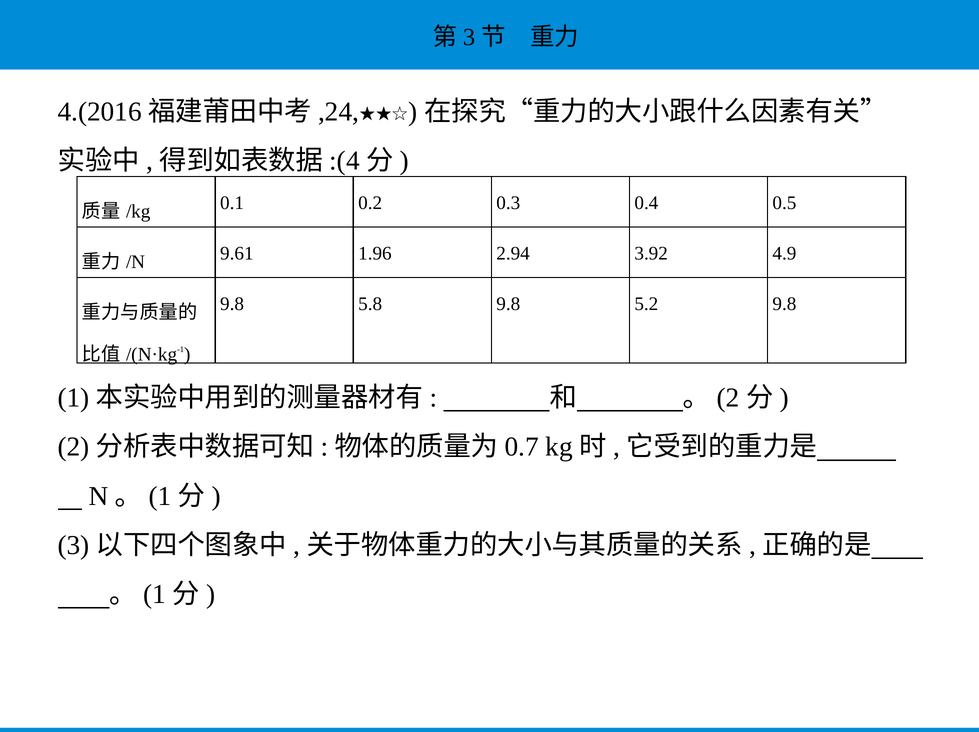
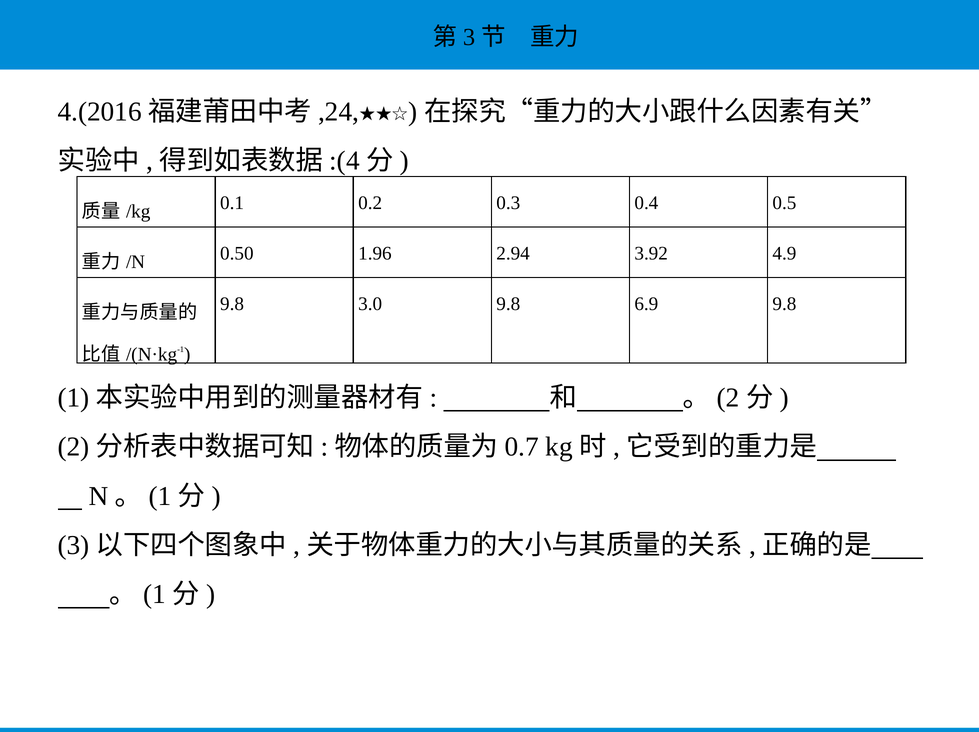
9.61: 9.61 -> 0.50 (237, 254)
5.8: 5.8 -> 3.0 (370, 304)
5.2: 5.2 -> 6.9 (646, 304)
